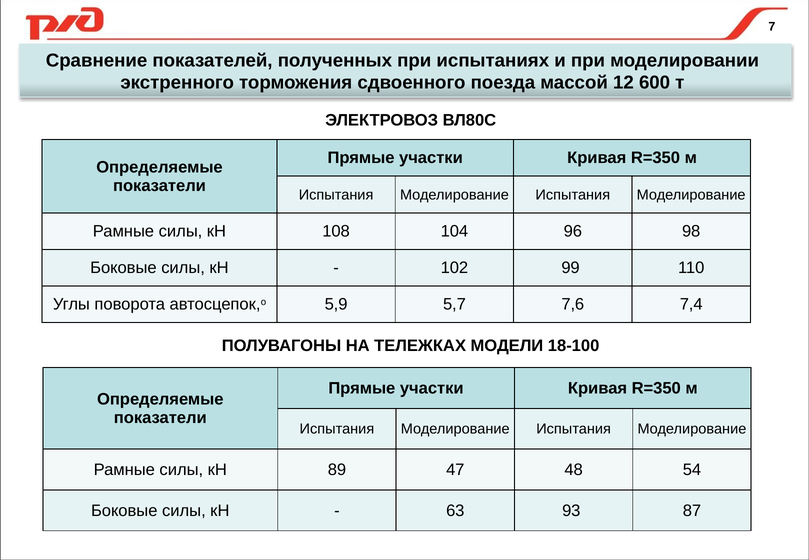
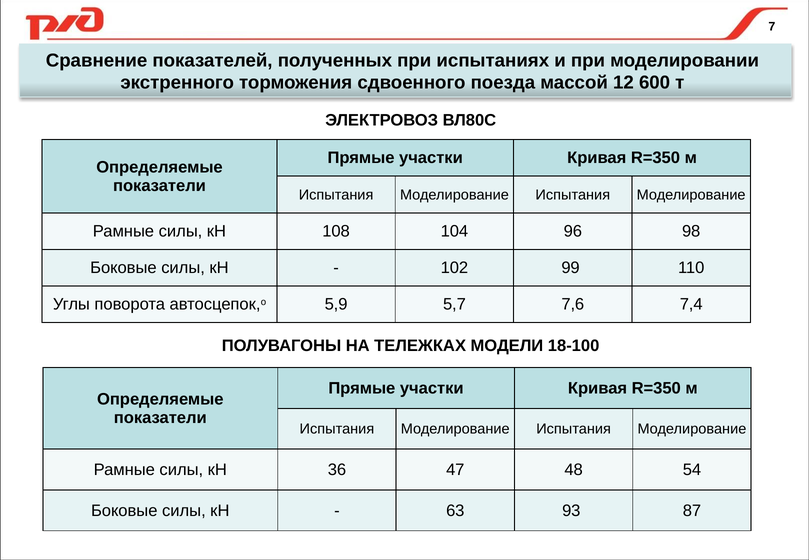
89: 89 -> 36 (337, 470)
